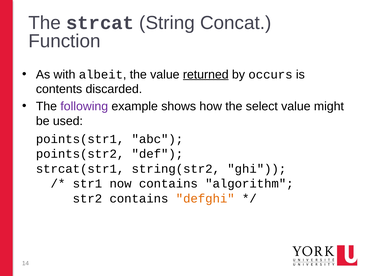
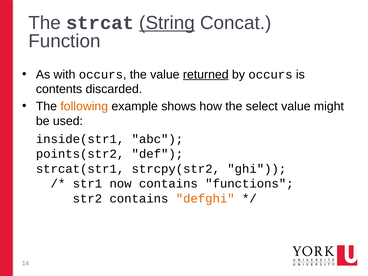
String underline: none -> present (167, 23)
with albeit: albeit -> occurs (101, 74)
following colour: purple -> orange (84, 106)
points(str1: points(str1 -> inside(str1 (80, 139)
string(str2: string(str2 -> strcpy(str2 (176, 169)
algorithm: algorithm -> functions (249, 184)
